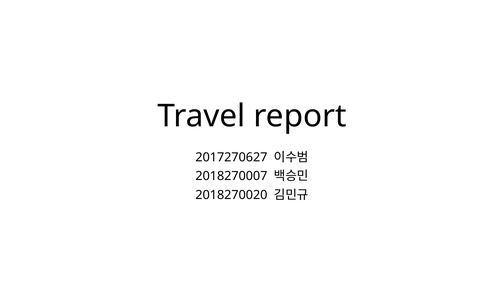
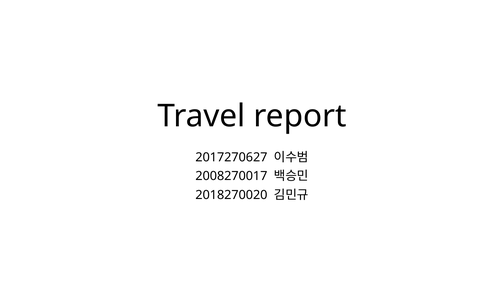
2018270007: 2018270007 -> 2008270017 (231, 176)
